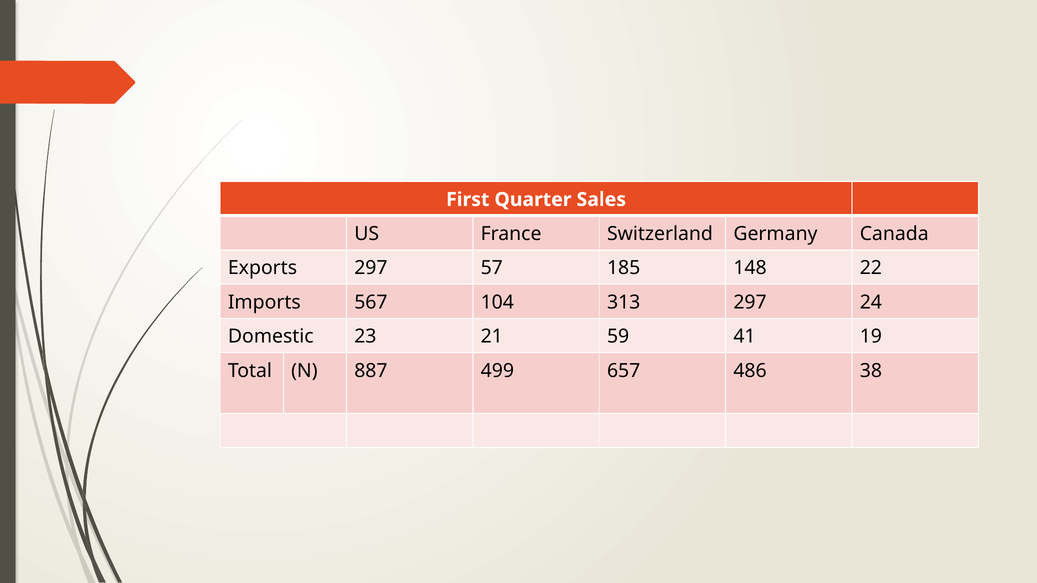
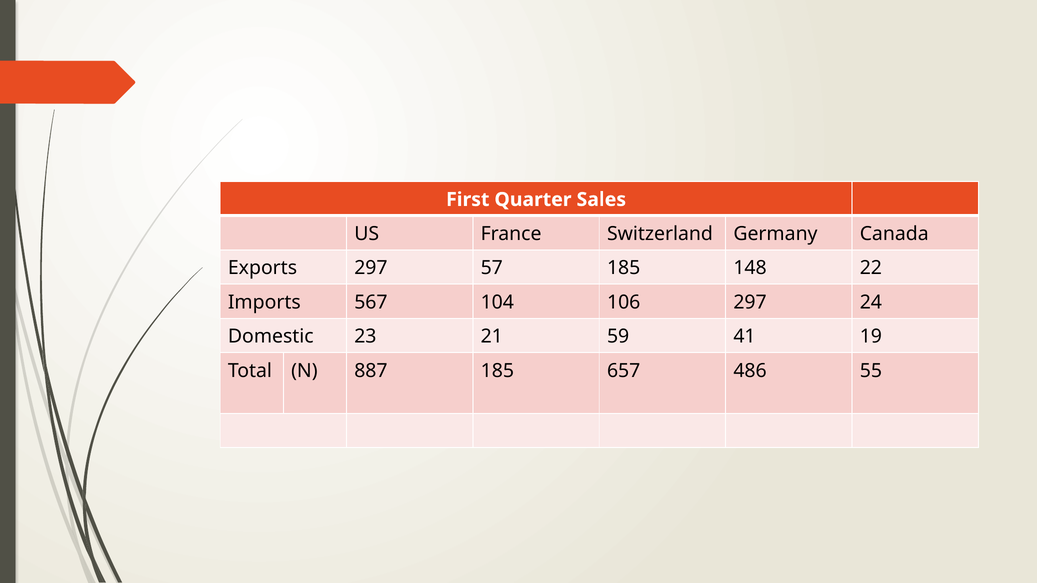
313: 313 -> 106 (624, 302)
887 499: 499 -> 185 (497, 371)
38: 38 -> 55 (871, 371)
